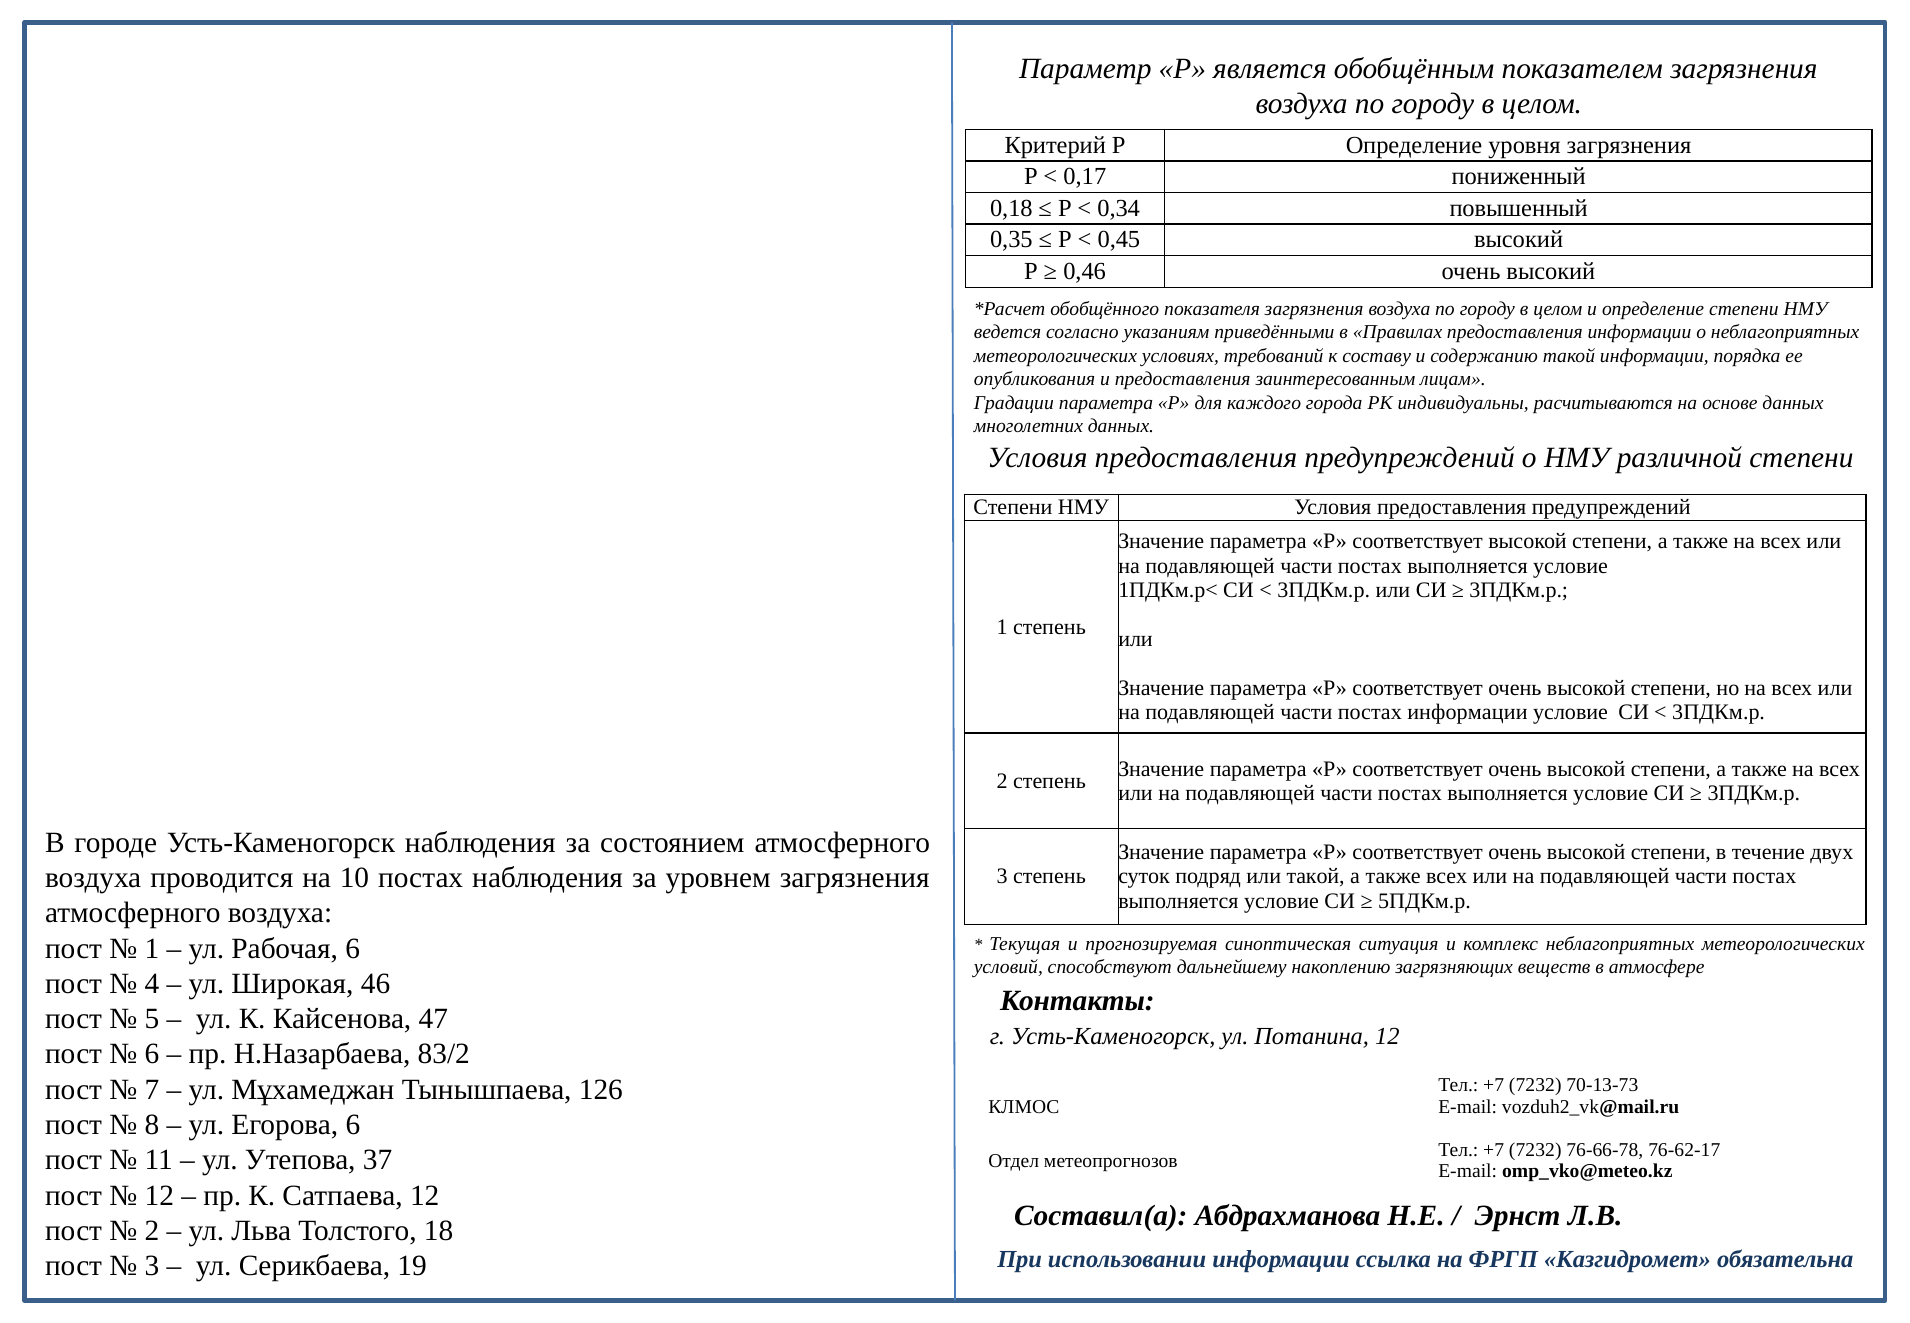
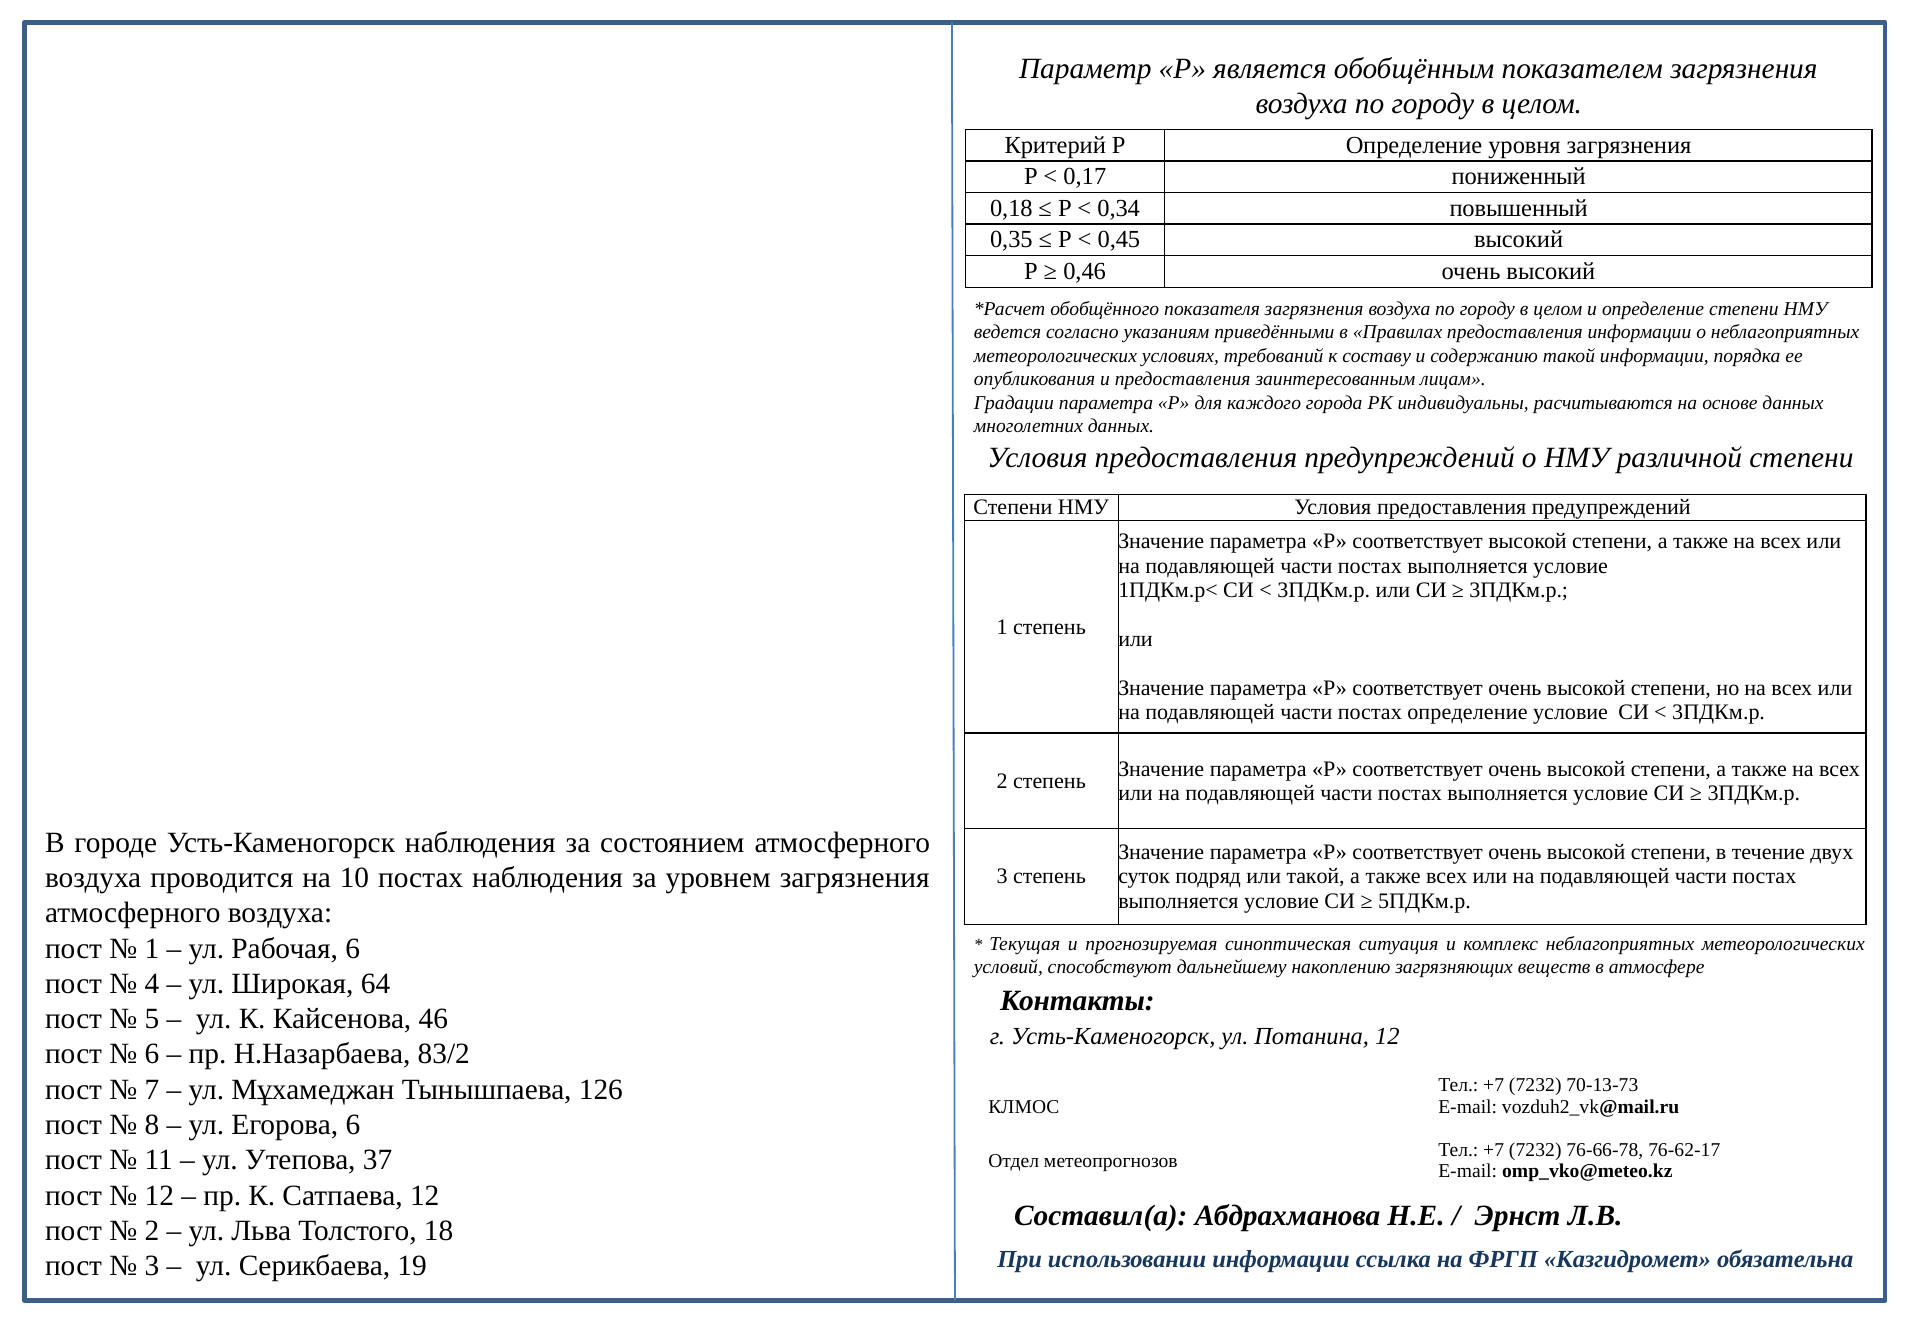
постах информации: информации -> определение (1467, 712)
46: 46 -> 64 (376, 983)
47: 47 -> 46 (433, 1018)
